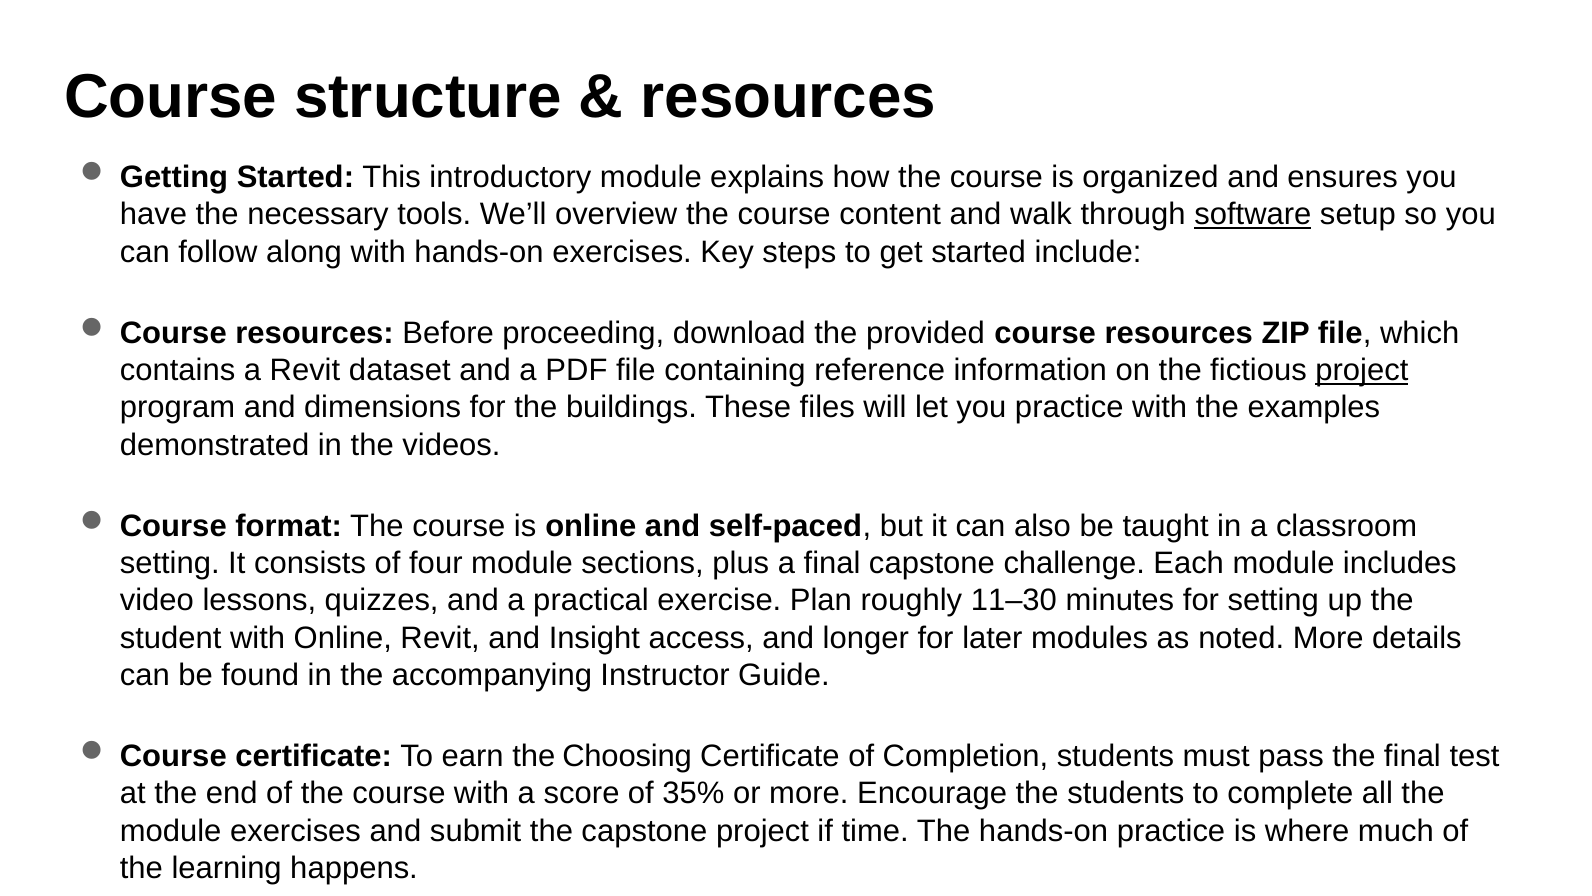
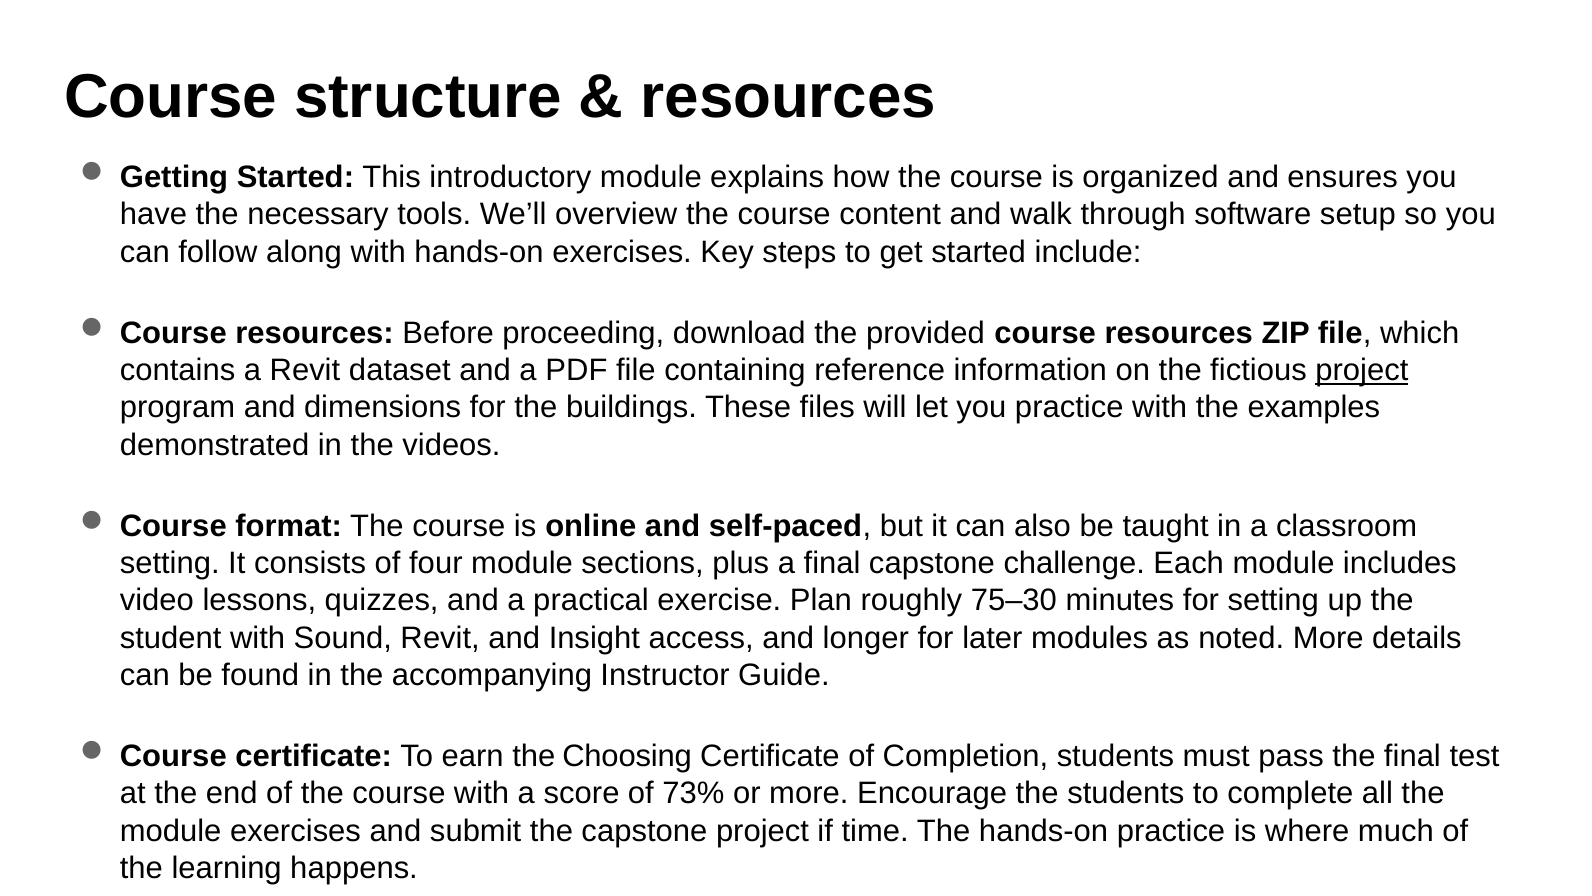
software underline: present -> none (1253, 215)
11–30: 11–30 -> 75–30 (1014, 600)
with Online: Online -> Sound (343, 638)
35%: 35% -> 73% (693, 793)
